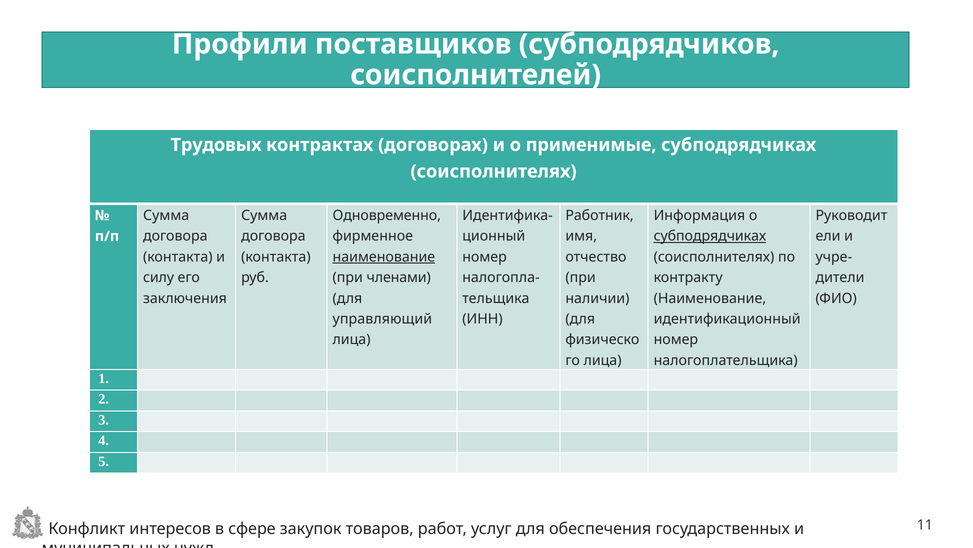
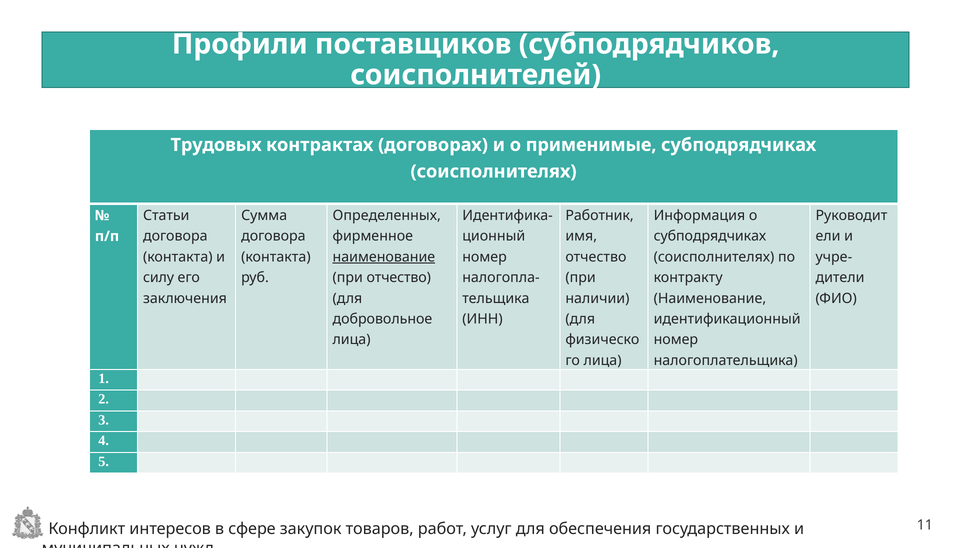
Сумма: Сумма -> Статьи (166, 215)
Одновременно: Одновременно -> Определенных (387, 215)
субподрядчиках underline: present -> none (710, 236)
при членами: членами -> отчество (399, 277)
управляющий: управляющий -> добровольное (382, 319)
